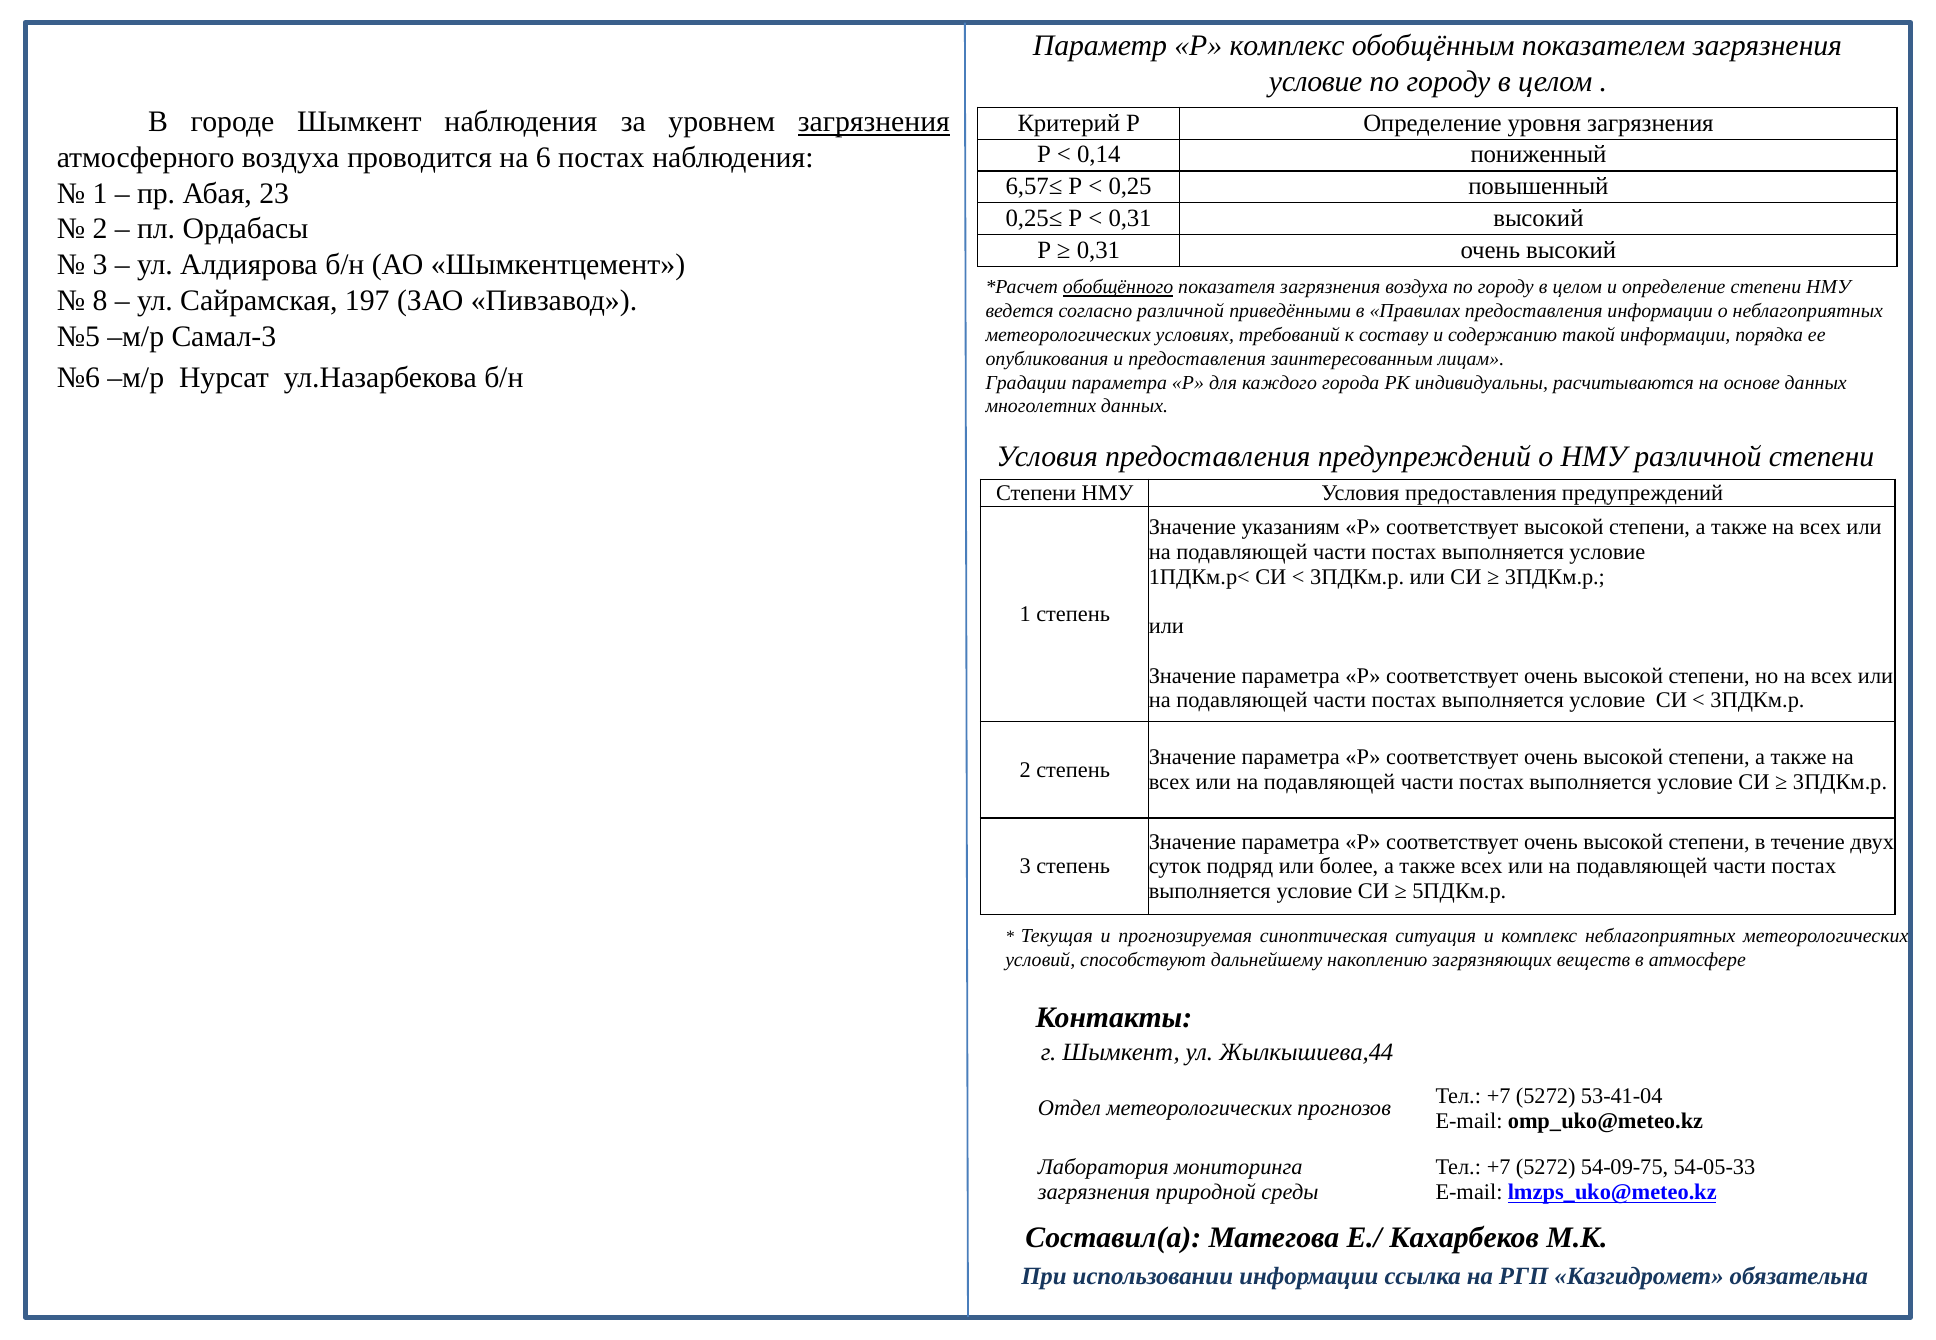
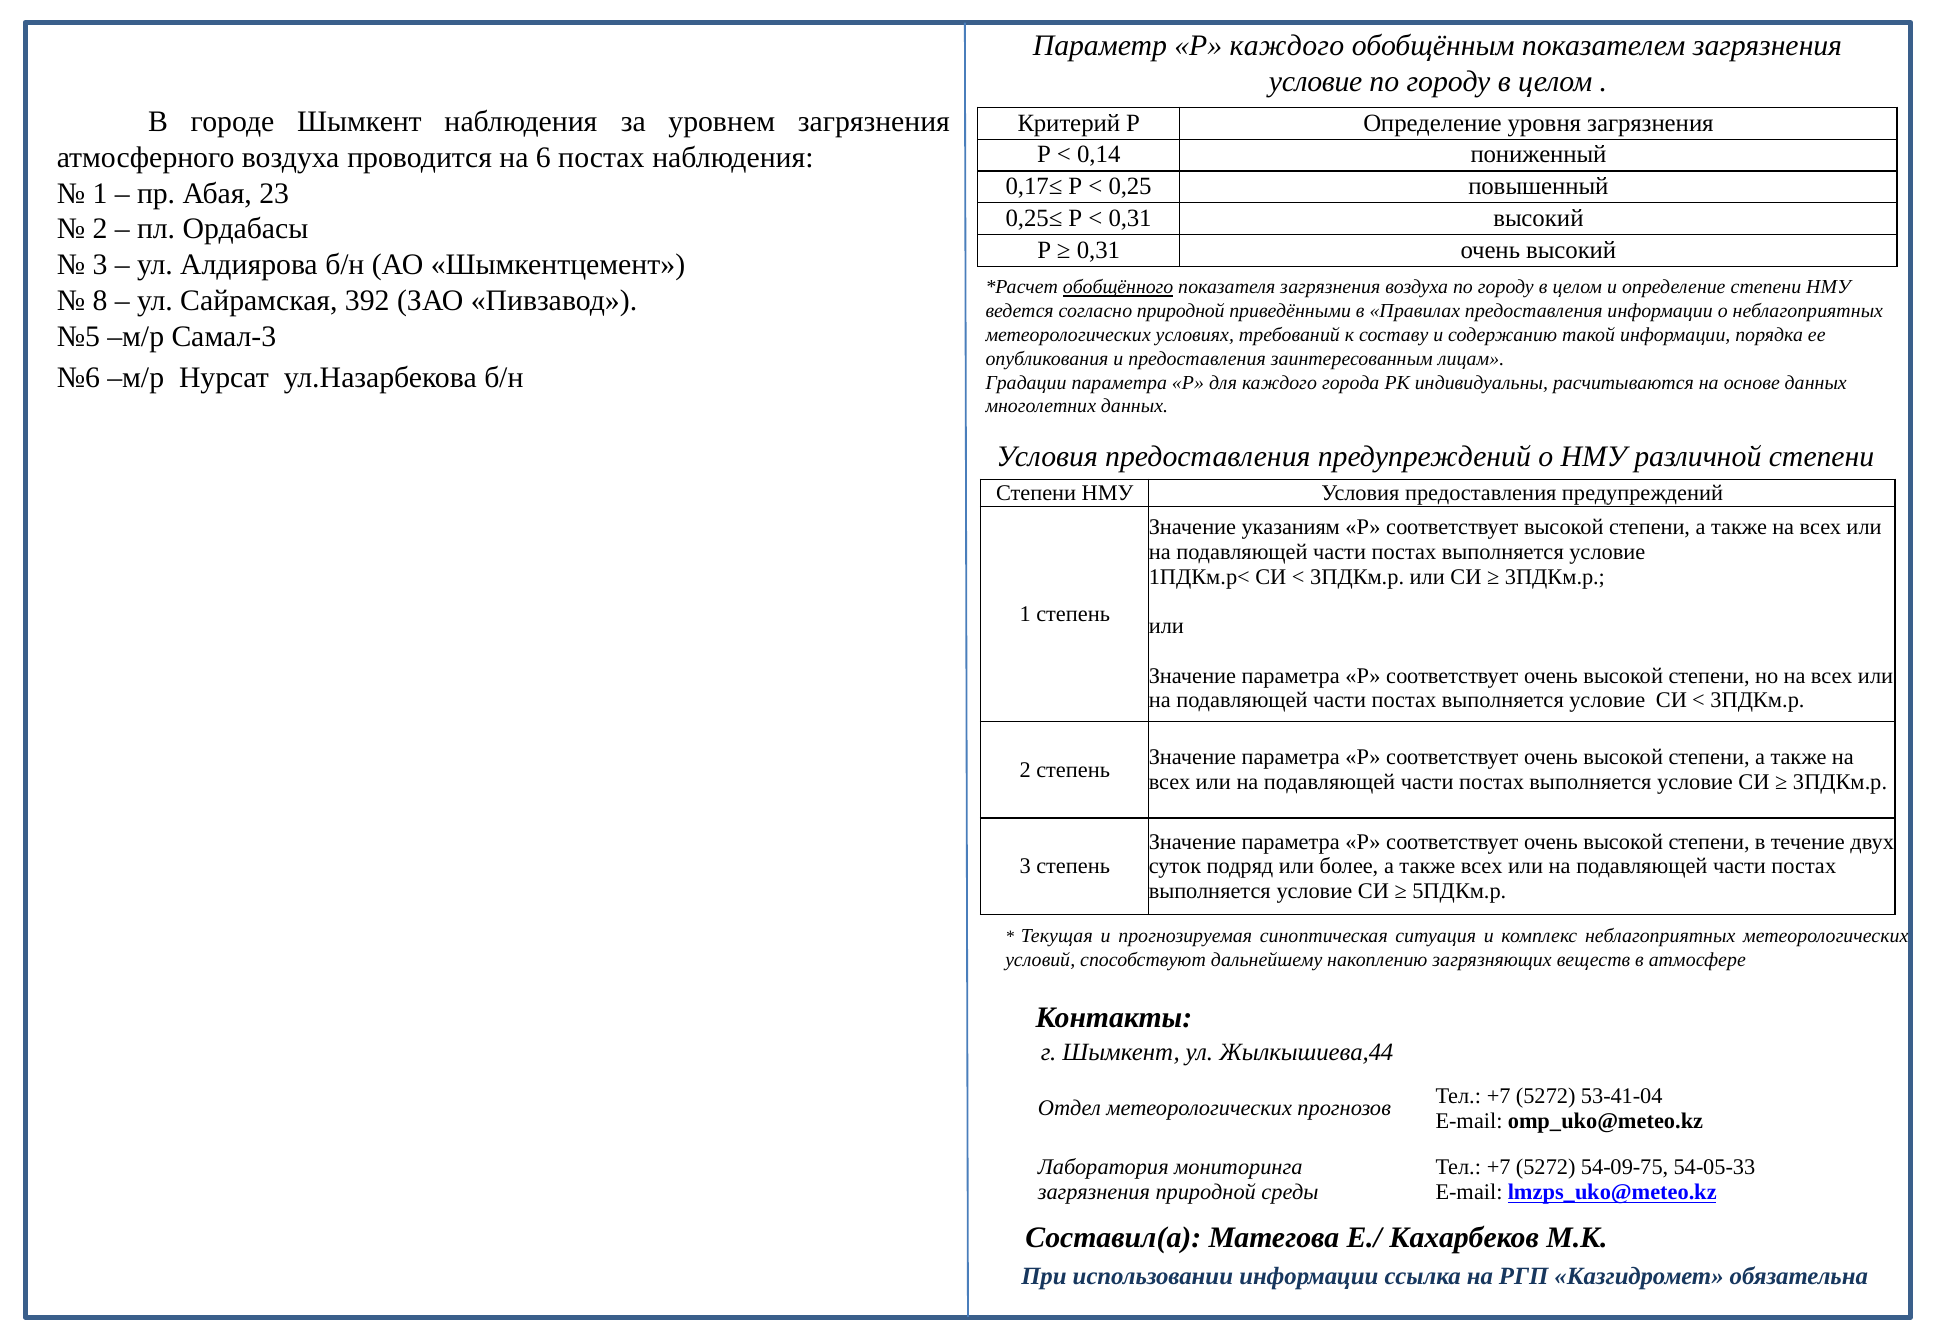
Р комплекс: комплекс -> каждого (1287, 45)
загрязнения underline: present -> none (874, 122)
6,57≤: 6,57≤ -> 0,17≤ (1034, 187)
197: 197 -> 392 (367, 301)
согласно различной: различной -> природной (1181, 311)
